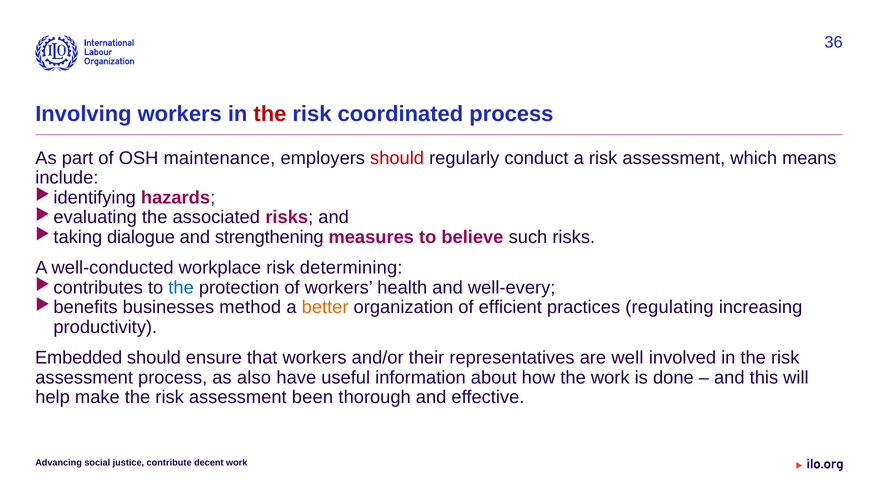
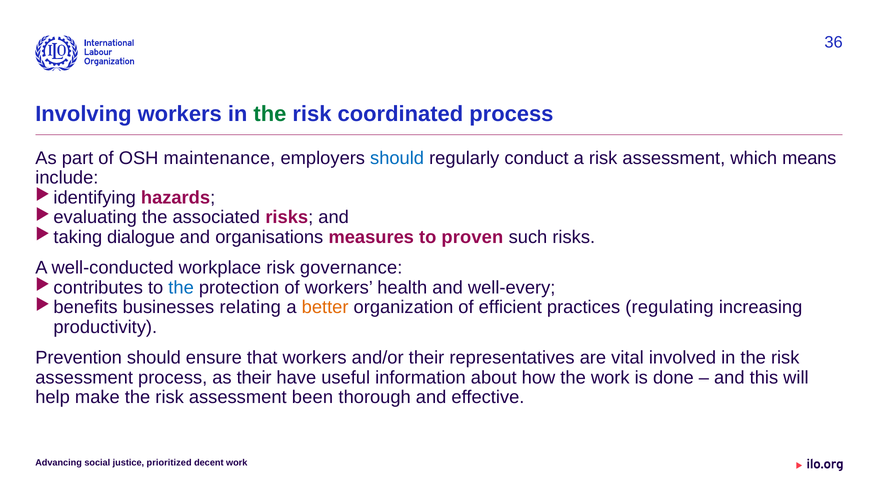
the colour: red -> green (270, 114)
should colour: red -> blue (397, 158)
strengthening: strengthening -> organisations (269, 237)
believe: believe -> proven (472, 237)
determining: determining -> governance (351, 268)
method: method -> relating (250, 307)
Embedded: Embedded -> Prevention (79, 358)
well: well -> vital (628, 358)
as also: also -> their (254, 377)
contribute: contribute -> prioritized (169, 463)
